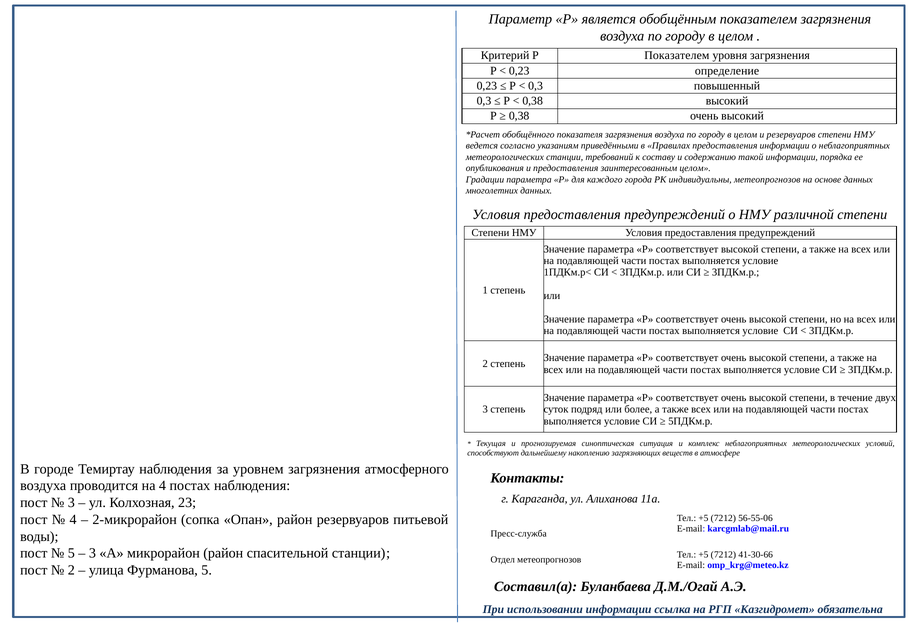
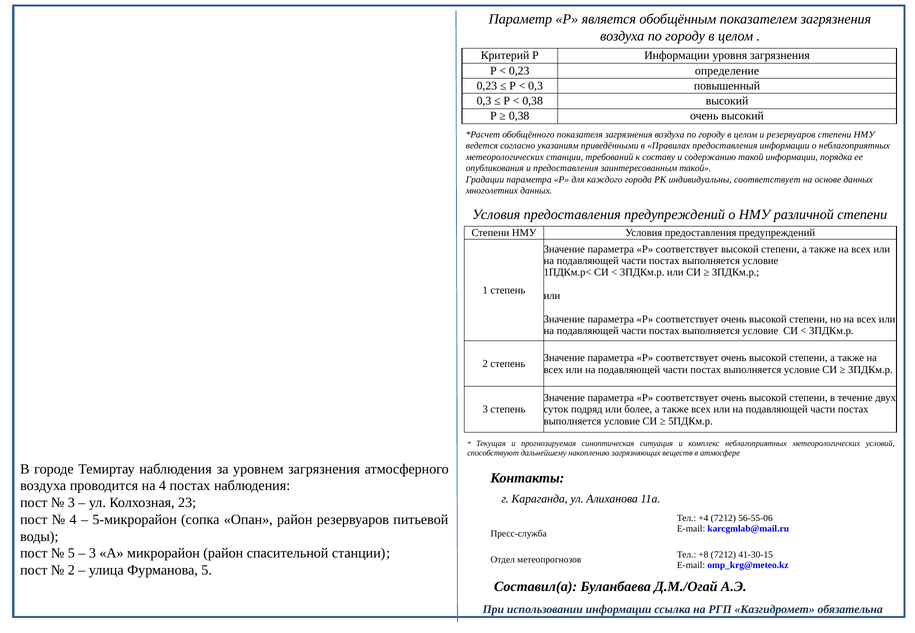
Р Показателем: Показателем -> Информации (677, 56)
заинтересованным целом: целом -> такой (695, 168)
индивидуальны метеопрогнозов: метеопрогнозов -> соответствует (767, 180)
2-микрорайон: 2-микрорайон -> 5-микрорайон (135, 520)
+5: +5 -> +4 (703, 518)
+5: +5 -> +8 (703, 555)
41-30-66: 41-30-66 -> 41-30-15 (756, 555)
